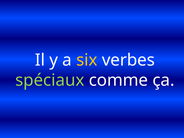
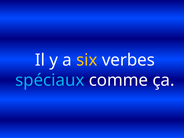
spéciaux colour: light green -> light blue (50, 80)
